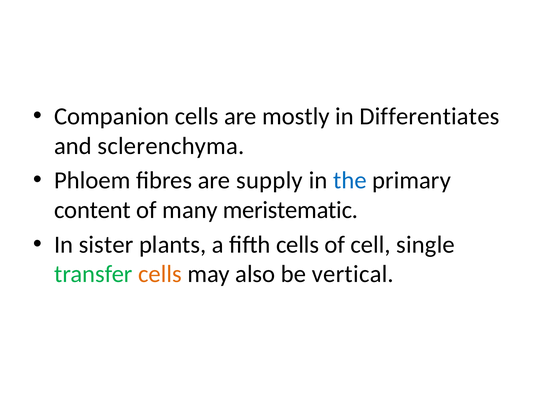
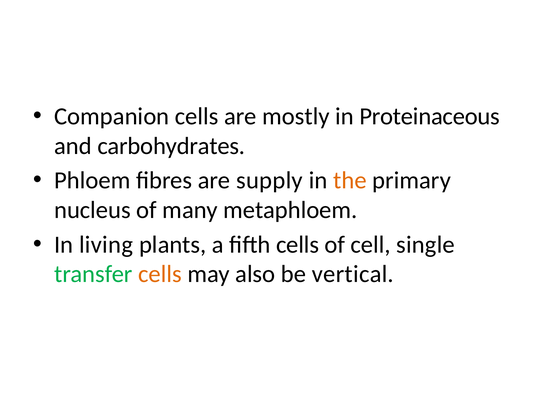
Differentiates: Differentiates -> Proteinaceous (430, 116)
sclerenchyma: sclerenchyma -> carbohydrates (171, 146)
the colour: blue -> orange (350, 181)
content: content -> nucleus (92, 210)
meristematic: meristematic -> metaphloem (290, 210)
sister: sister -> living (106, 245)
